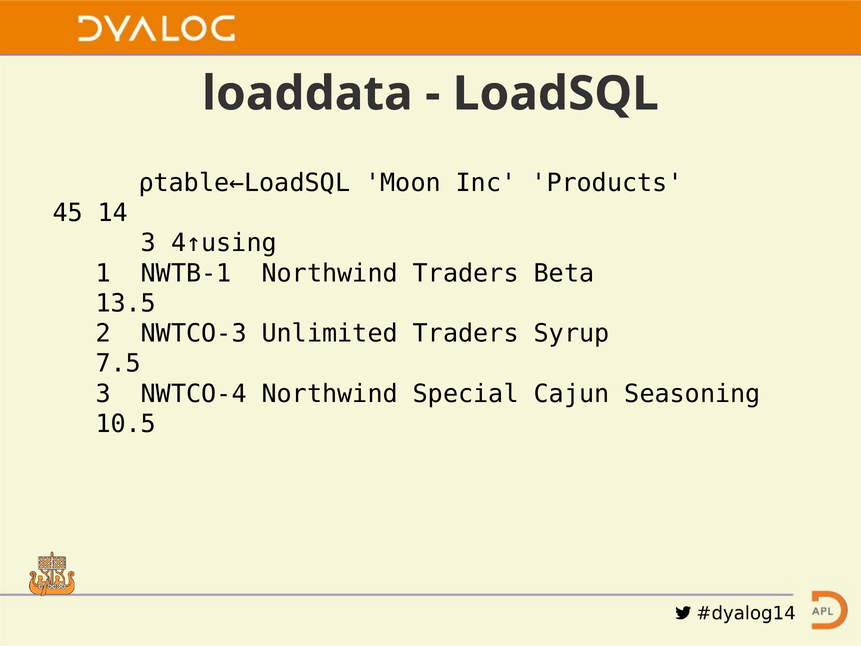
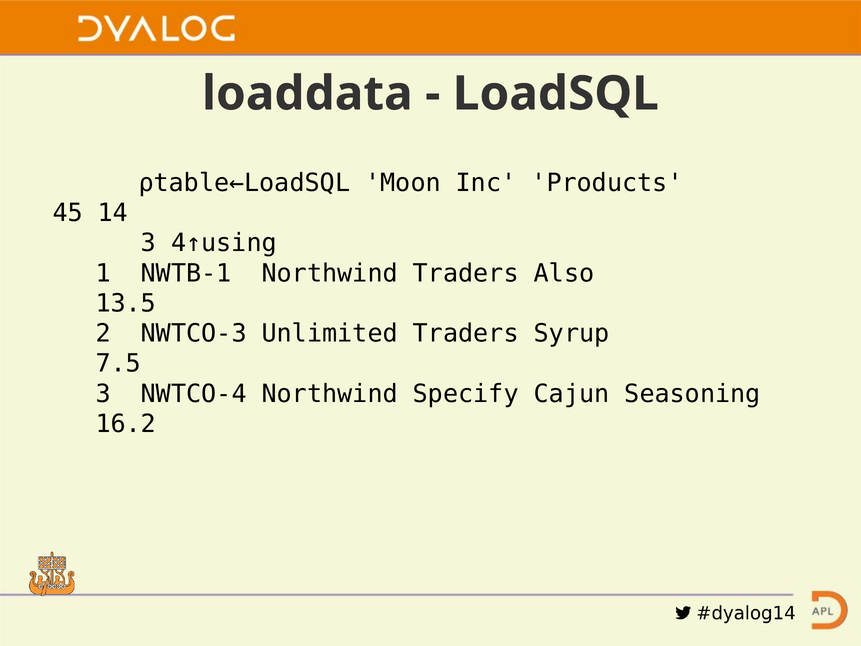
Beta: Beta -> Also (564, 273)
Special: Special -> Specify (466, 394)
10.5: 10.5 -> 16.2 (126, 424)
